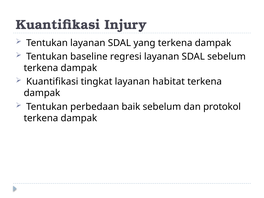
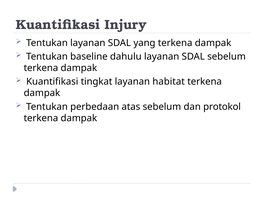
regresi: regresi -> dahulu (126, 57)
baik: baik -> atas (131, 107)
